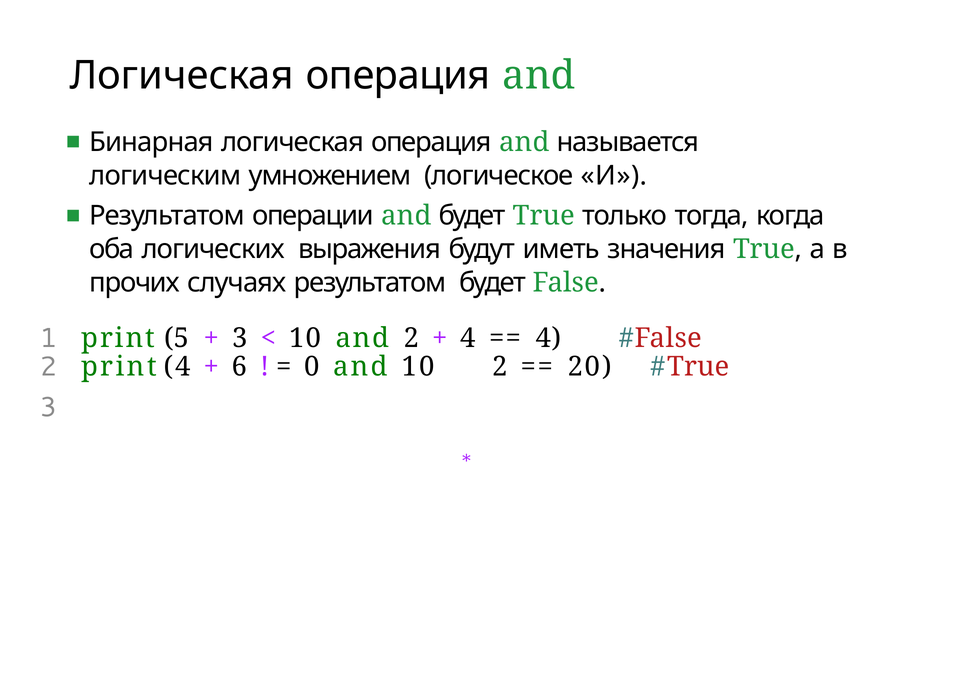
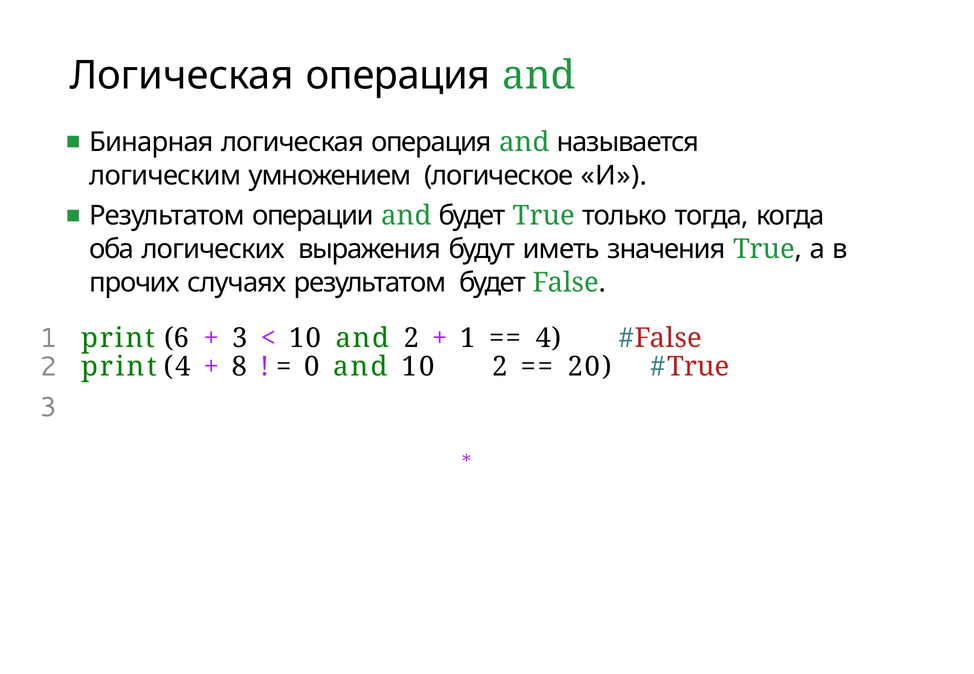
5: 5 -> 6 (177, 338)
4: 4 -> 1 (468, 338)
6: 6 -> 8 (240, 367)
